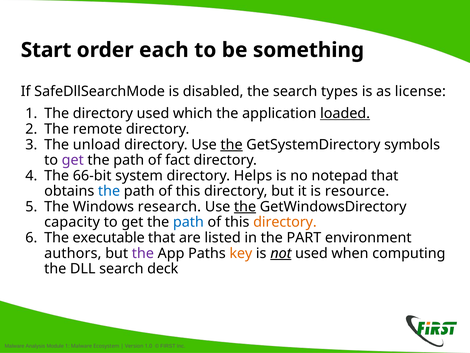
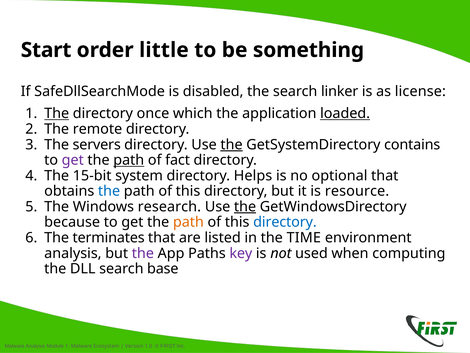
each: each -> little (164, 50)
types: types -> linker (340, 91)
The underline: none -> present (57, 113)
directory used: used -> once (153, 113)
unload: unload -> servers (97, 144)
symbols: symbols -> contains (412, 144)
path underline: none -> present (129, 160)
66-bit: 66-bit -> 15-bit (92, 175)
notepad: notepad -> optional (340, 175)
capacity: capacity -> because (72, 222)
path colour: blue -> orange (188, 222)
directory colour: orange -> blue (285, 222)
executable: executable -> terminates (109, 237)
PART: PART -> TIME (304, 237)
authors: authors -> analysis (73, 253)
key colour: orange -> purple (241, 253)
not underline: present -> none (281, 253)
deck: deck -> base (163, 268)
